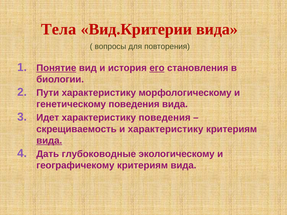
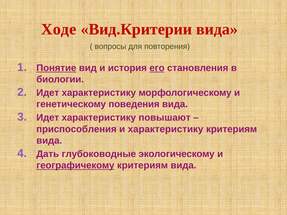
Тела: Тела -> Ходе (59, 29)
Пути: Пути -> Идет (48, 93)
характеристику поведения: поведения -> повышают (165, 118)
скрещиваемость: скрещиваемость -> приспособления (76, 129)
вида underline: present -> none (49, 141)
географичекому underline: none -> present (75, 166)
